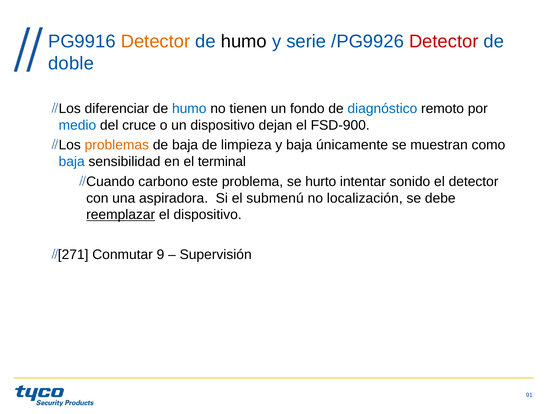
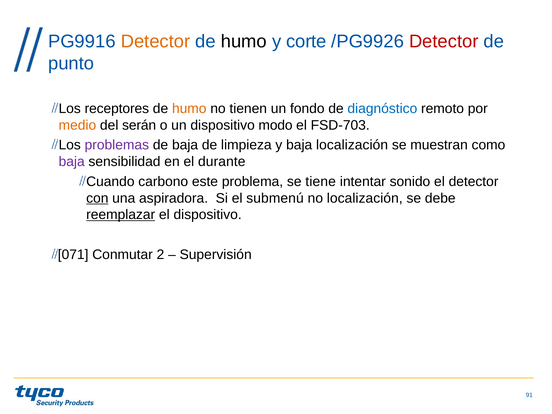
serie: serie -> corte (306, 41)
doble: doble -> punto (71, 63)
diferenciar: diferenciar -> receptores (117, 109)
humo colour: blue -> orange (189, 109)
medio colour: blue -> orange (77, 125)
cruce: cruce -> serán (139, 125)
dejan: dejan -> modo (276, 125)
FSD-900: FSD-900 -> FSD-703 (340, 125)
problemas colour: orange -> purple (117, 145)
baja únicamente: únicamente -> localización (352, 145)
baja colour: blue -> purple (72, 162)
terminal: terminal -> durante (222, 162)
hurto: hurto -> tiene (321, 182)
con underline: none -> present (97, 198)
271: 271 -> 071 (73, 255)
9: 9 -> 2 (160, 255)
